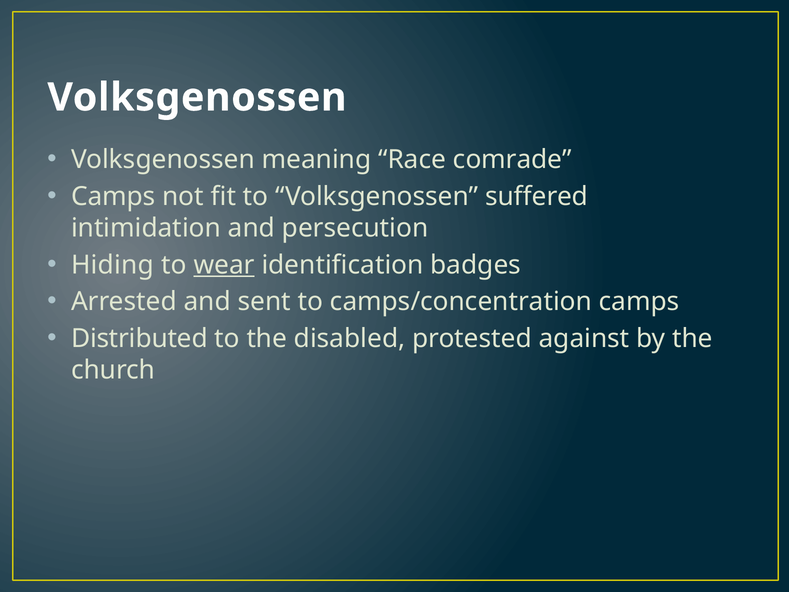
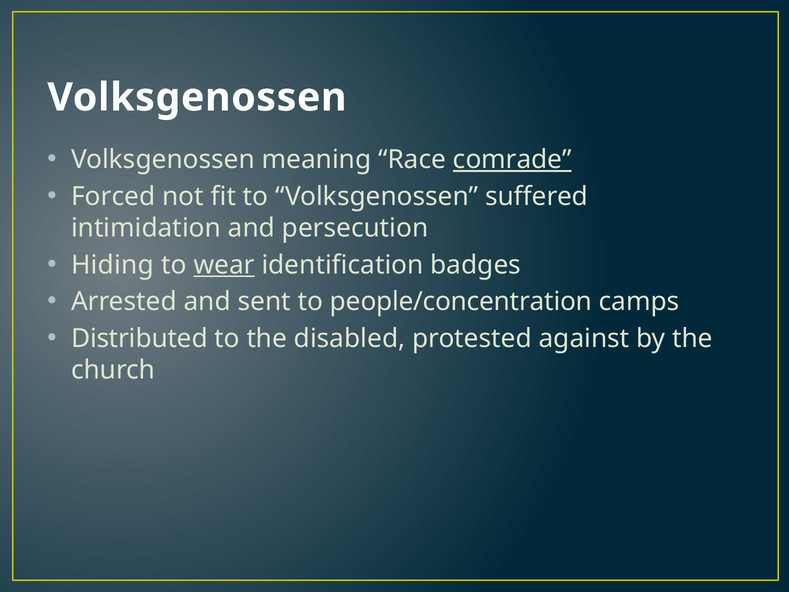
comrade underline: none -> present (512, 160)
Camps: Camps -> Forced (113, 196)
camps/concentration: camps/concentration -> people/concentration (461, 302)
